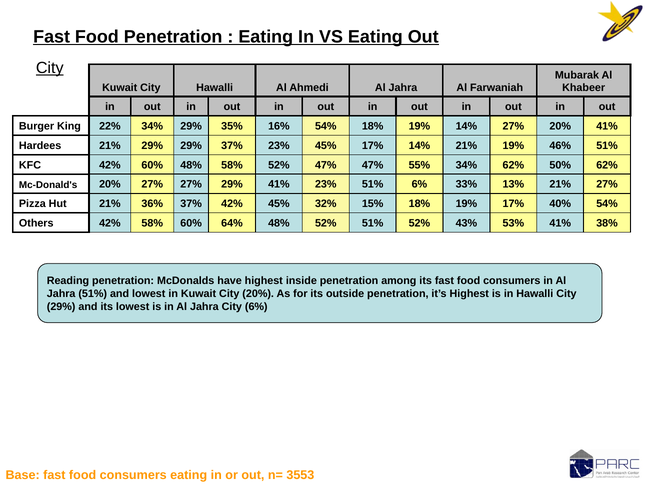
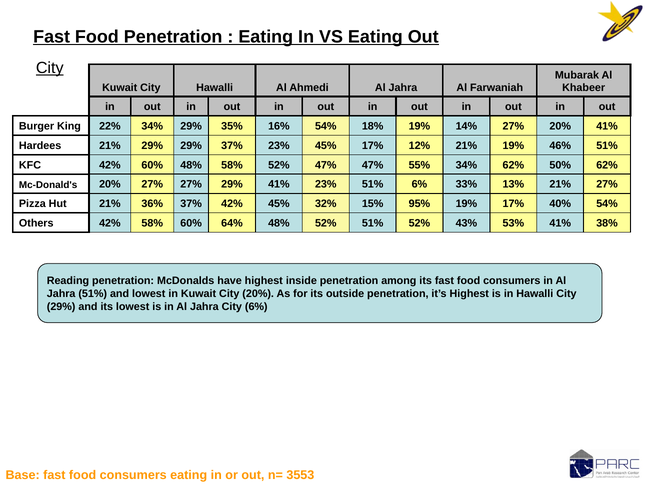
17% 14%: 14% -> 12% (419, 146)
15% 18%: 18% -> 95% (419, 204)
